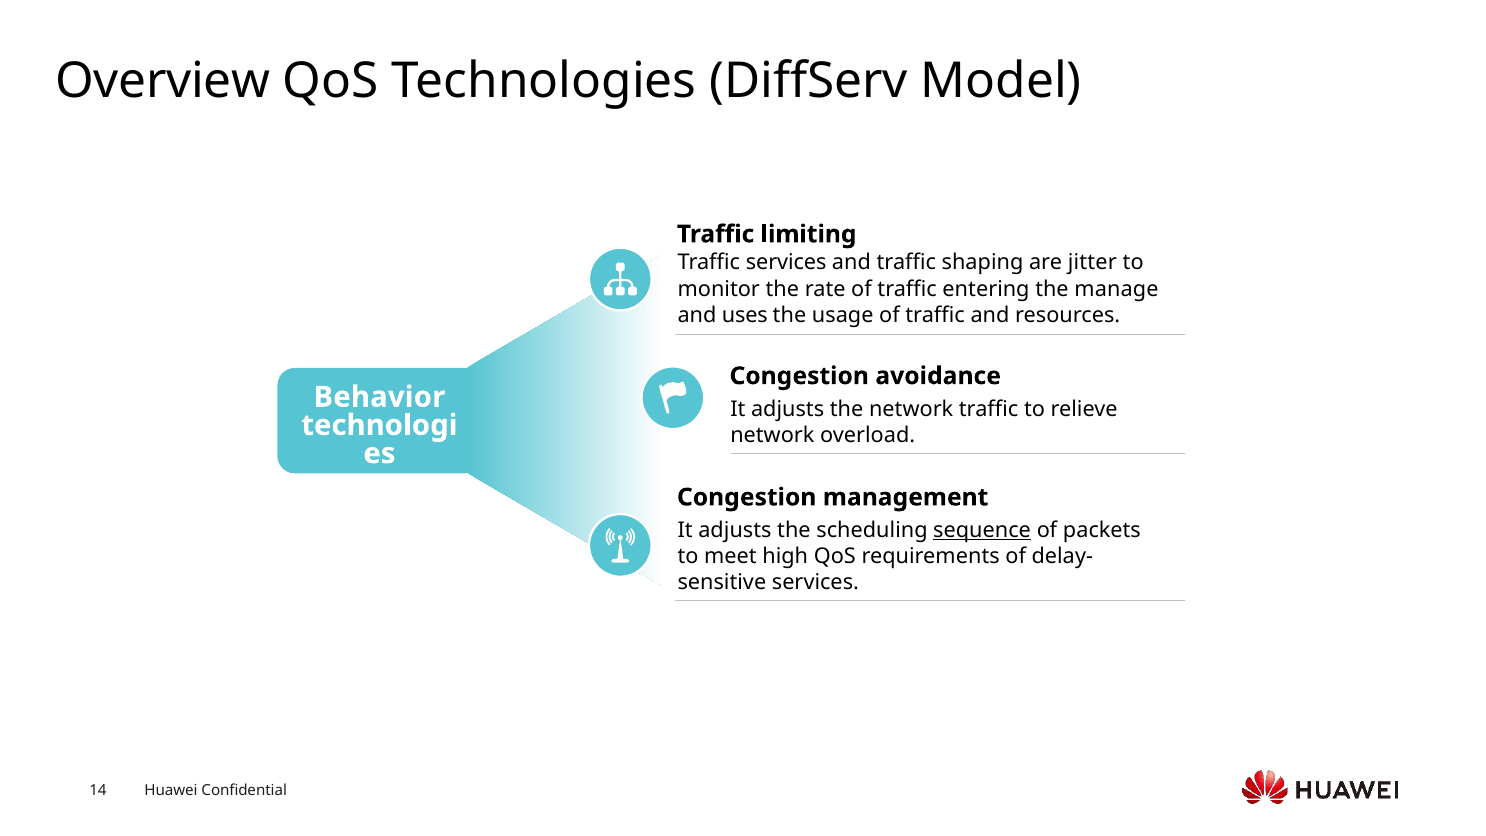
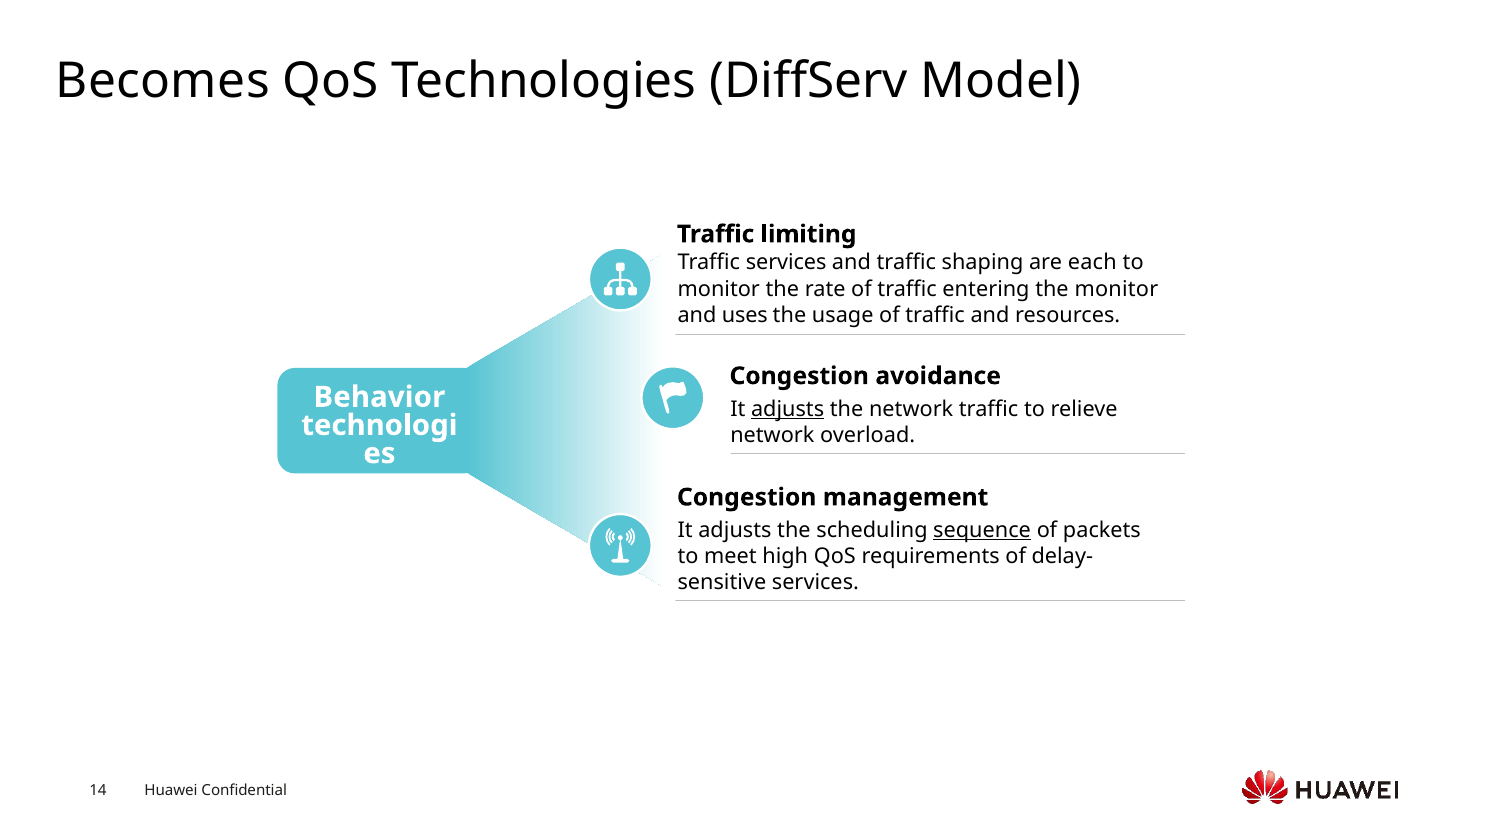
Overview: Overview -> Becomes (163, 81)
jitter: jitter -> each (1092, 263)
the manage: manage -> monitor (1116, 289)
adjusts underline: none -> present (788, 409)
